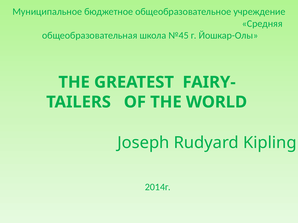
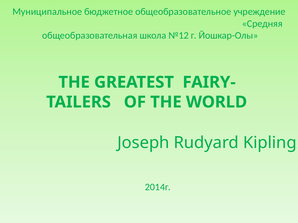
№45: №45 -> №12 (179, 36)
